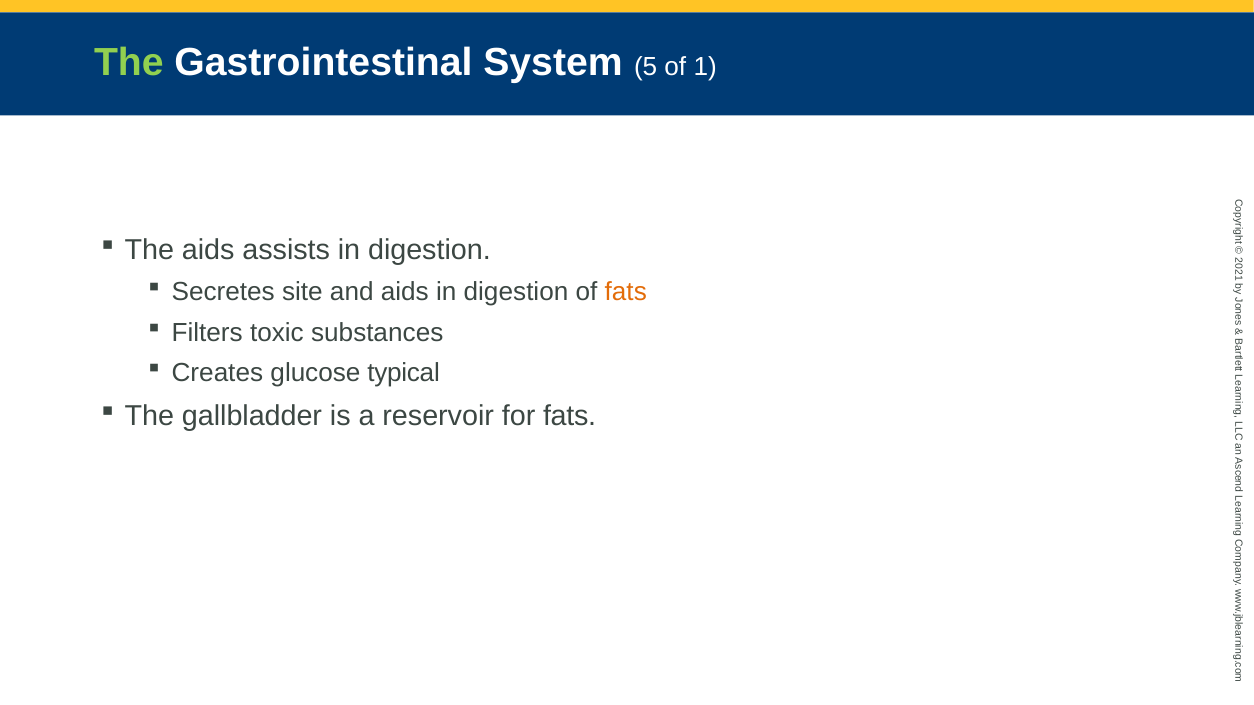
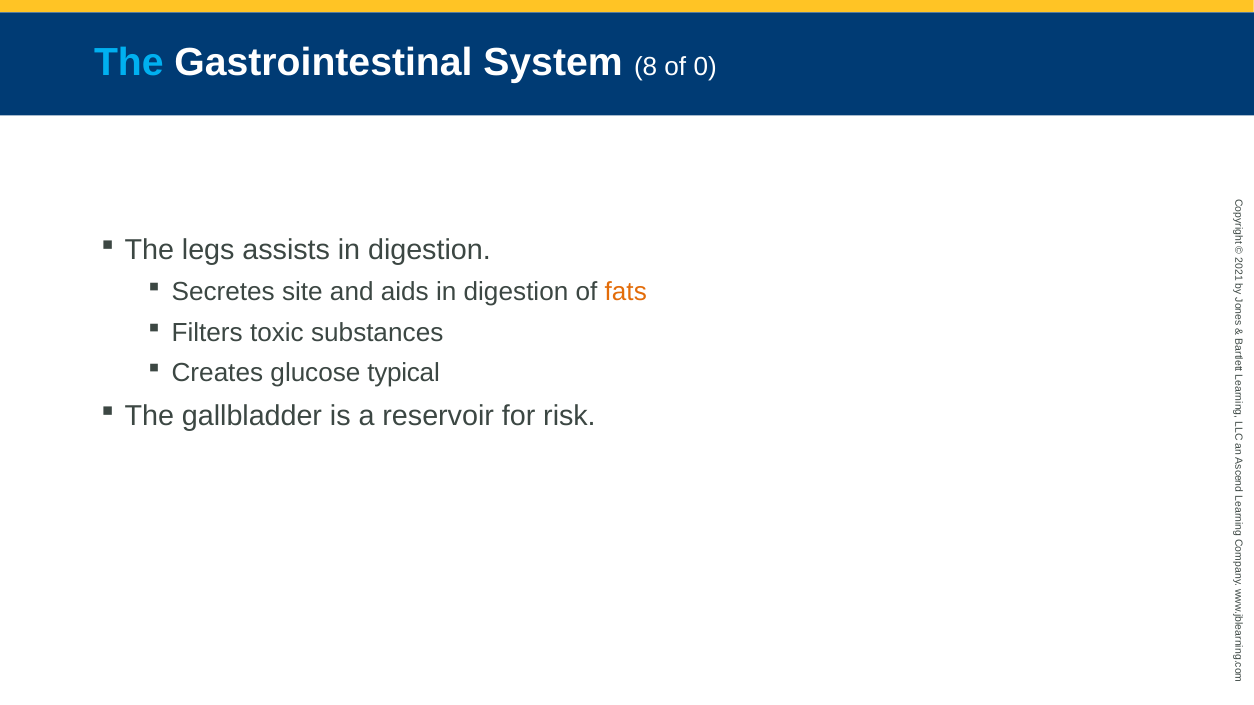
The colour: light green -> light blue (129, 63)
5: 5 -> 8 (646, 67)
of 1: 1 -> 0 (705, 67)
The aids: aids -> legs (208, 251)
for fats: fats -> risk (569, 417)
